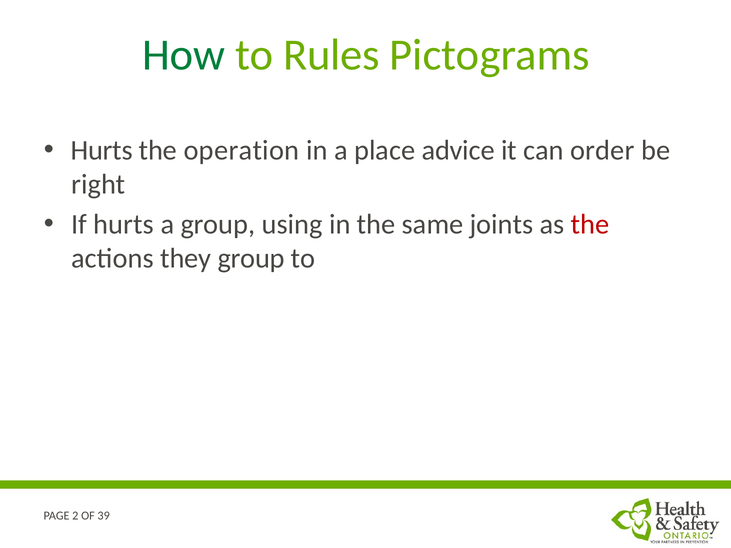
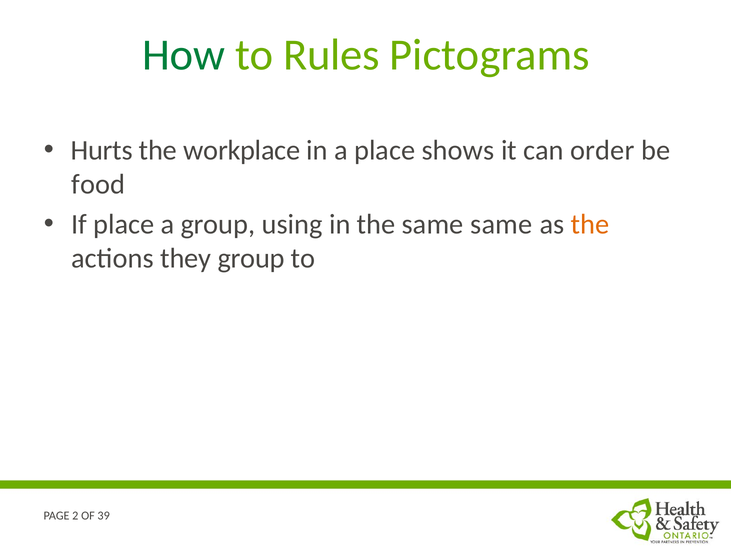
operation: operation -> workplace (242, 151)
advice: advice -> shows (458, 151)
right: right -> food (98, 185)
If hurts: hurts -> place (124, 224)
same joints: joints -> same (501, 224)
the colour: red -> orange (590, 224)
